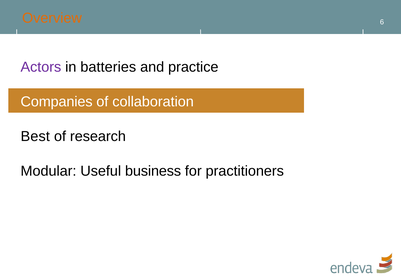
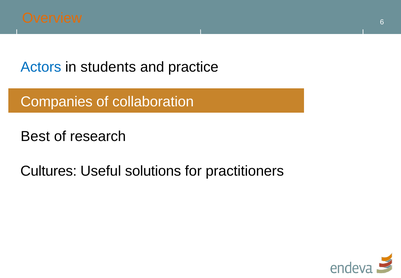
Actors colour: purple -> blue (41, 67)
batteries: batteries -> students (108, 67)
Modular: Modular -> Cultures (49, 171)
business: business -> solutions (153, 171)
